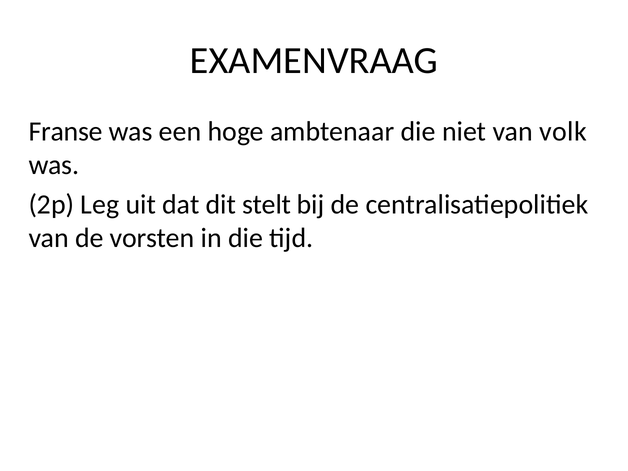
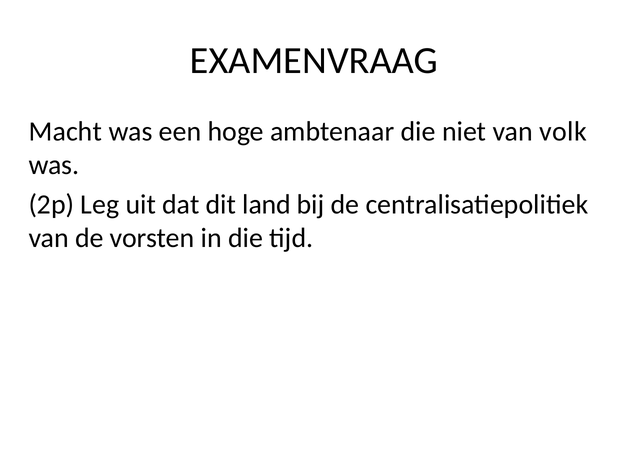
Franse: Franse -> Macht (65, 132)
stelt: stelt -> land (267, 204)
